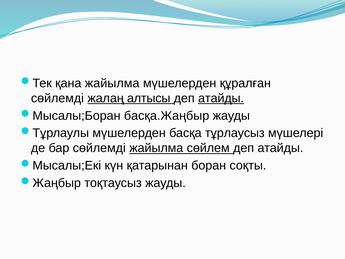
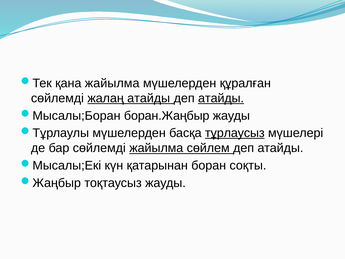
жалаң алтысы: алтысы -> атайды (149, 98)
басқа.Жаңбыр: басқа.Жаңбыр -> боран.Жаңбыр (167, 116)
тұрлаусыз underline: none -> present (235, 133)
